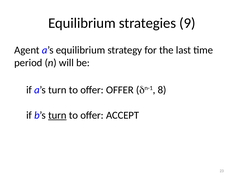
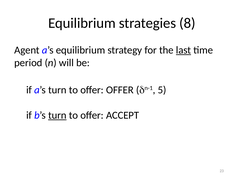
9: 9 -> 8 (187, 23)
last underline: none -> present (183, 50)
8: 8 -> 5 (162, 90)
